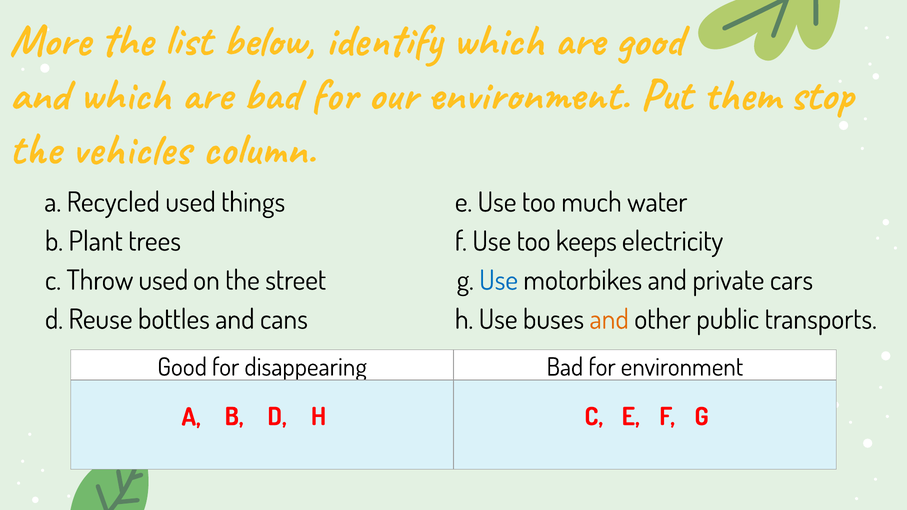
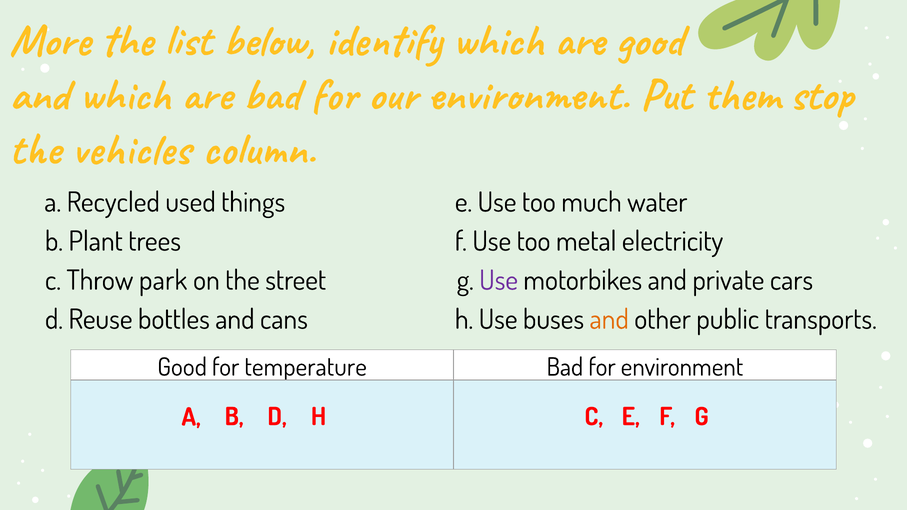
keeps: keeps -> metal (586, 242)
Throw used: used -> park (163, 281)
Use colour: blue -> purple (499, 281)
disappearing: disappearing -> temperature (306, 367)
